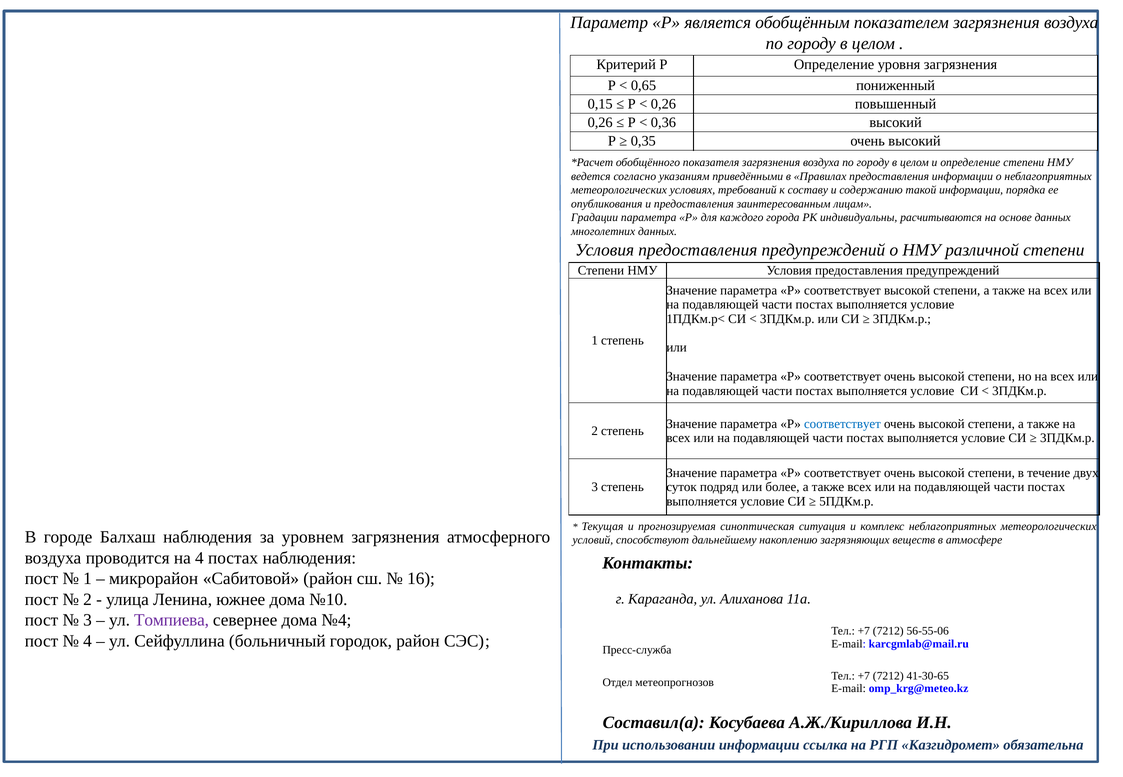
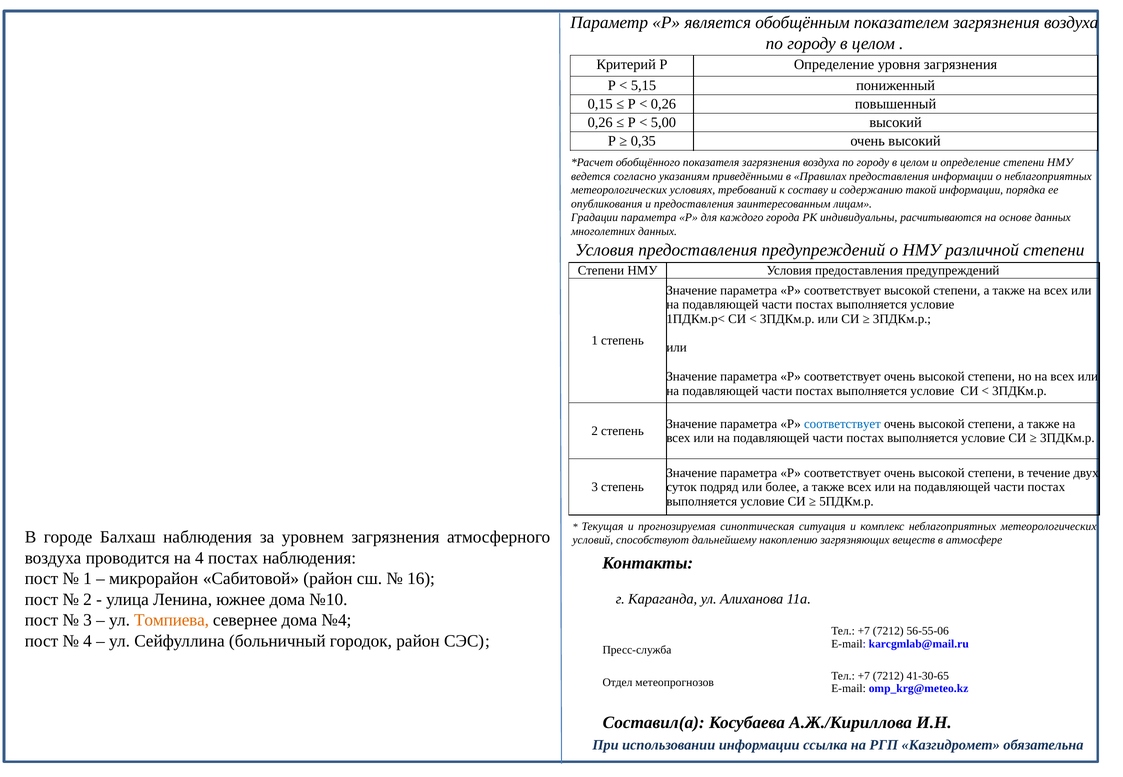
0,65: 0,65 -> 5,15 (644, 86)
0,36: 0,36 -> 5,00 (663, 123)
Томпиева colour: purple -> orange (172, 621)
